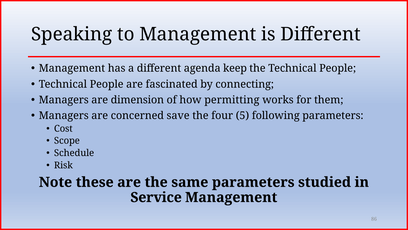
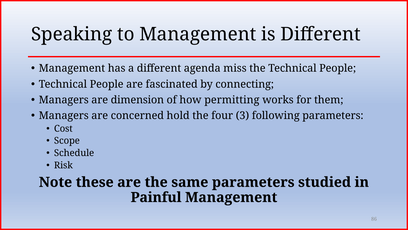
keep: keep -> miss (235, 68)
save: save -> hold (178, 115)
5: 5 -> 3 (242, 115)
Service: Service -> Painful (156, 197)
